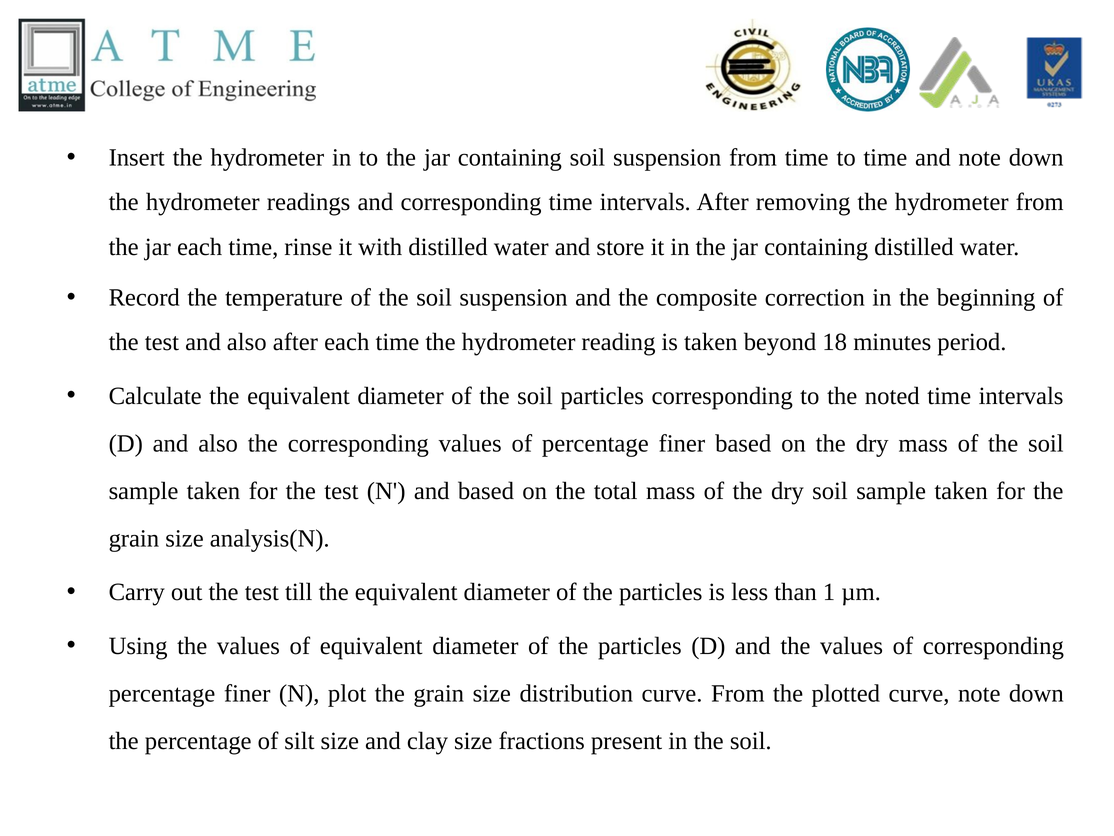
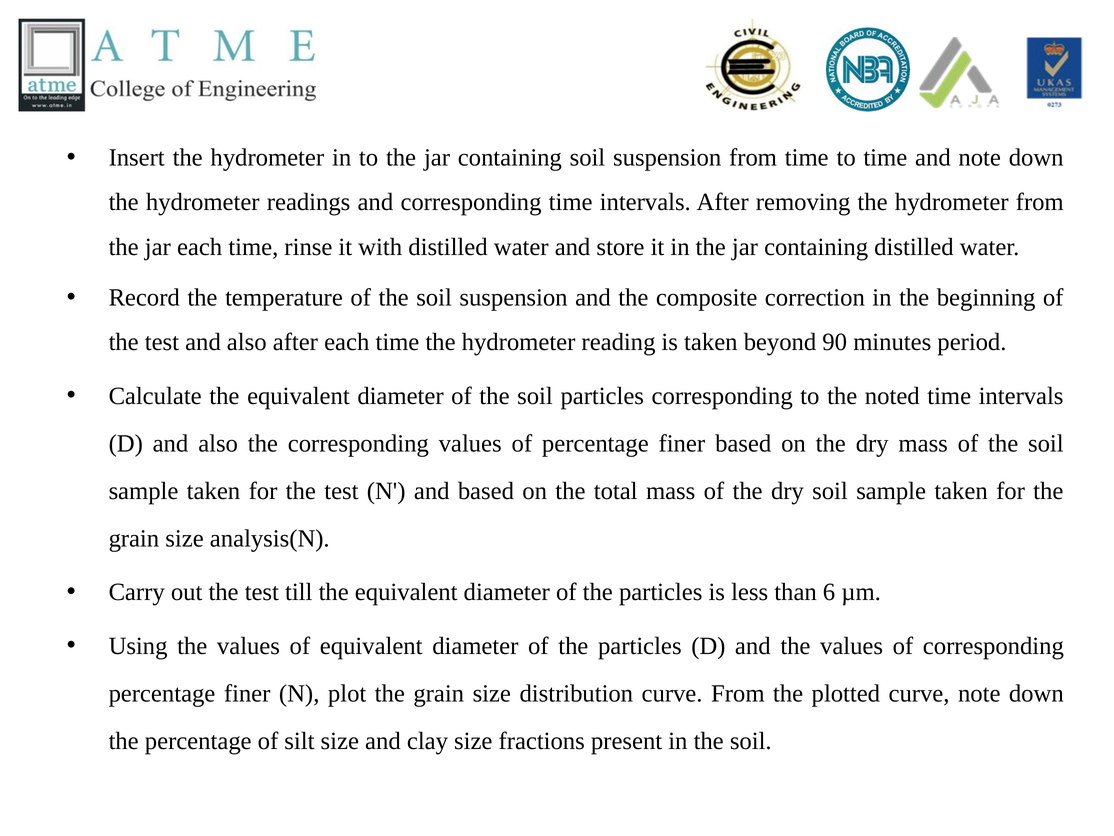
18: 18 -> 90 (835, 342)
1: 1 -> 6 (829, 592)
